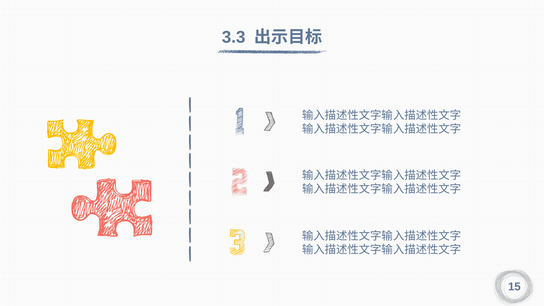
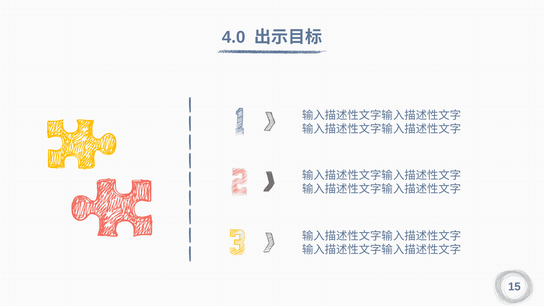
3.3: 3.3 -> 4.0 (234, 37)
